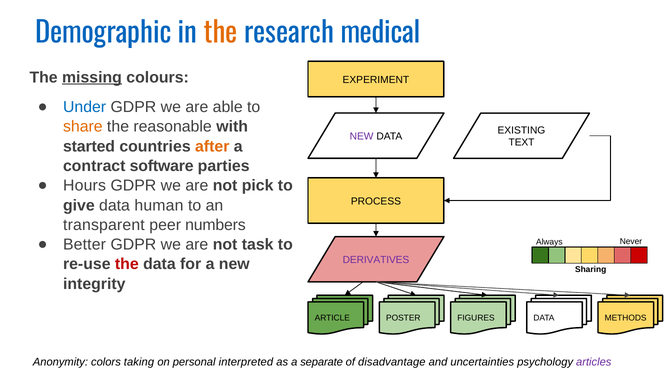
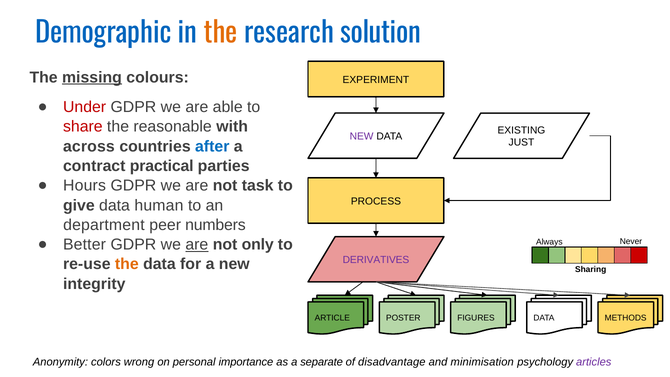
medical: medical -> solution (380, 33)
Under colour: blue -> red (85, 107)
share colour: orange -> red (83, 127)
TEXT: TEXT -> JUST (521, 143)
started: started -> across (89, 146)
after colour: orange -> blue (212, 146)
software: software -> practical (162, 166)
pick: pick -> task (258, 186)
transparent: transparent -> department (104, 225)
are underline: none -> present (197, 245)
task: task -> only (258, 245)
the colour: red -> orange (127, 264)
taking: taking -> wrong (139, 362)
interpreted: interpreted -> importance (246, 362)
uncertainties: uncertainties -> minimisation (482, 362)
